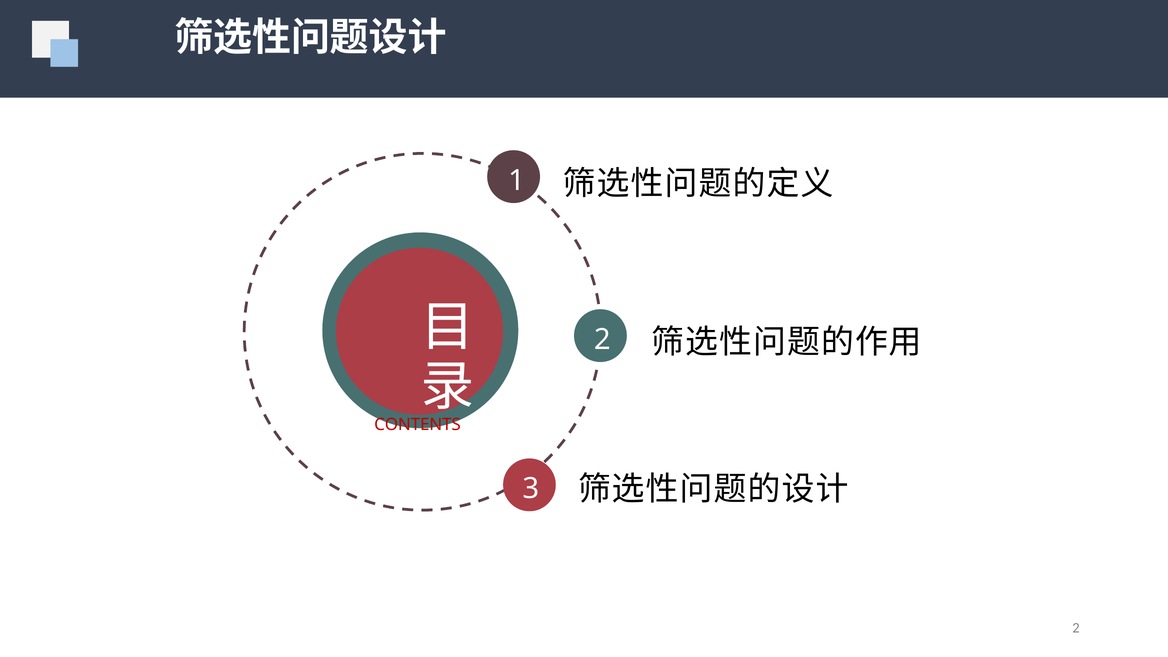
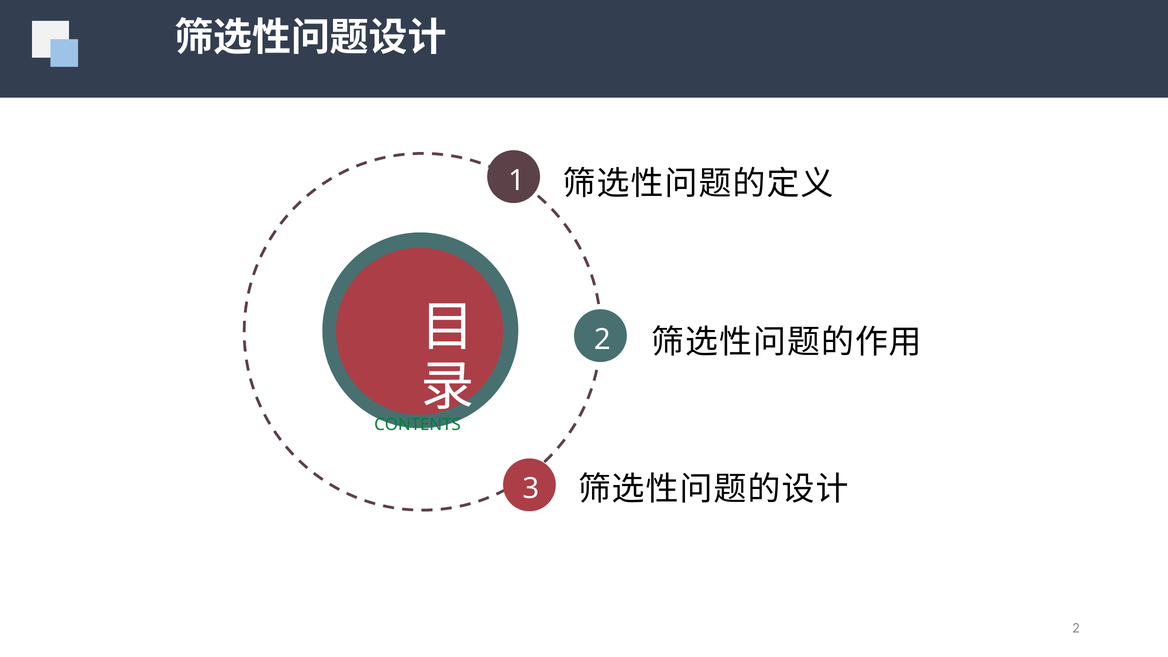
CONTENTS colour: red -> green (418, 425)
